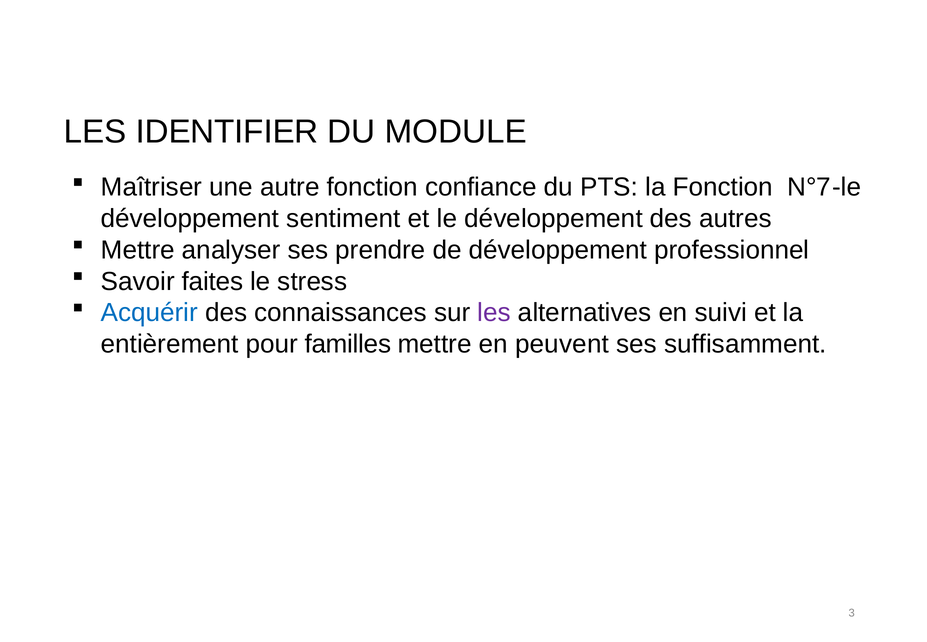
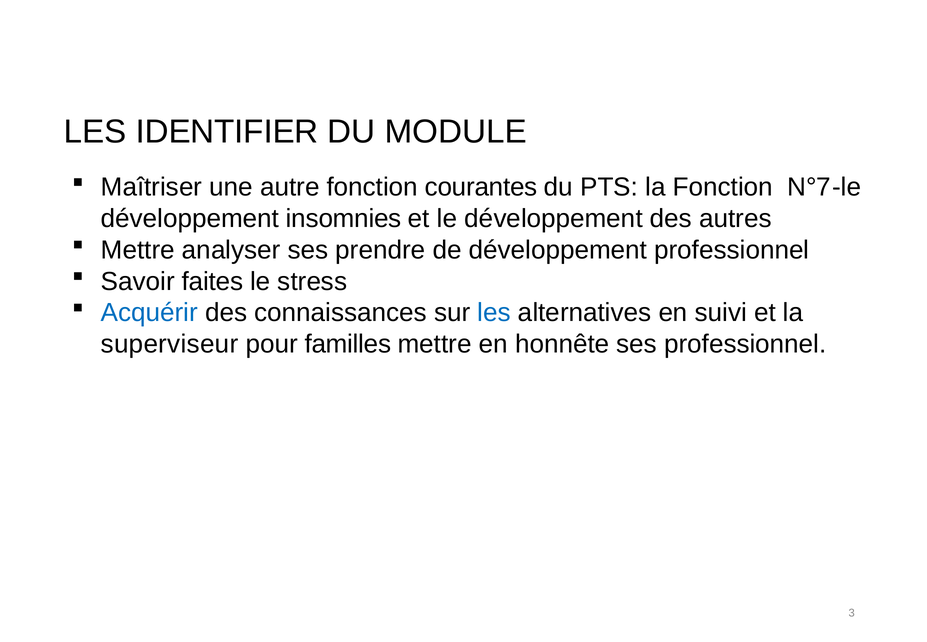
confiance: confiance -> courantes (481, 187)
sentiment: sentiment -> insomnies (344, 219)
les colour: purple -> blue (494, 313)
entièrement: entièrement -> superviseur (170, 344)
peuvent: peuvent -> honnête (562, 344)
ses suffisamment: suffisamment -> professionnel (745, 344)
